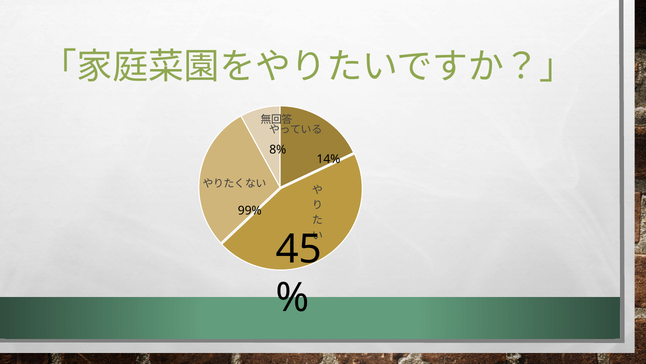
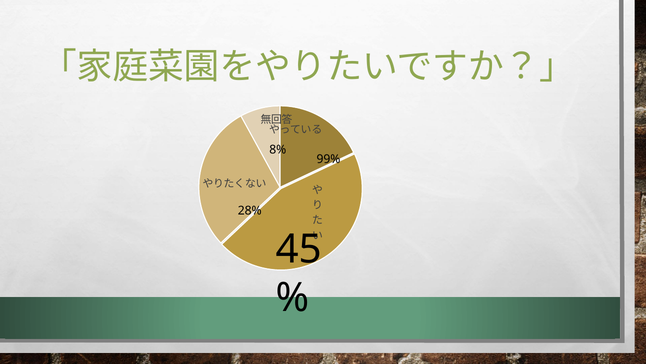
14%: 14% -> 99% (328, 159)
99%: 99% -> 28% (250, 210)
